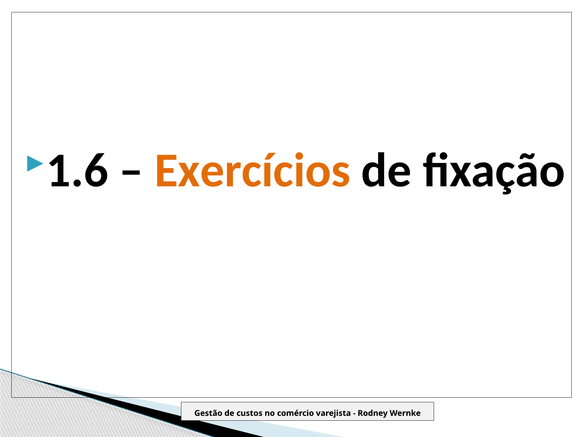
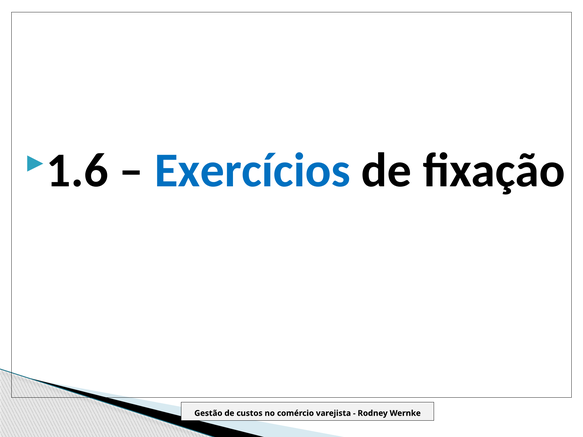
Exercícios colour: orange -> blue (252, 171)
